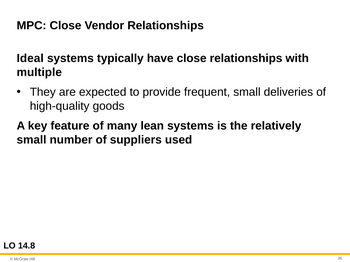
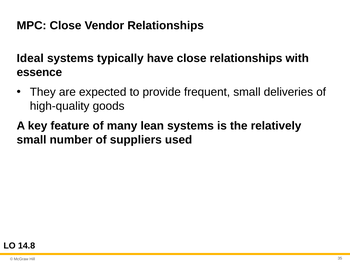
multiple: multiple -> essence (39, 72)
